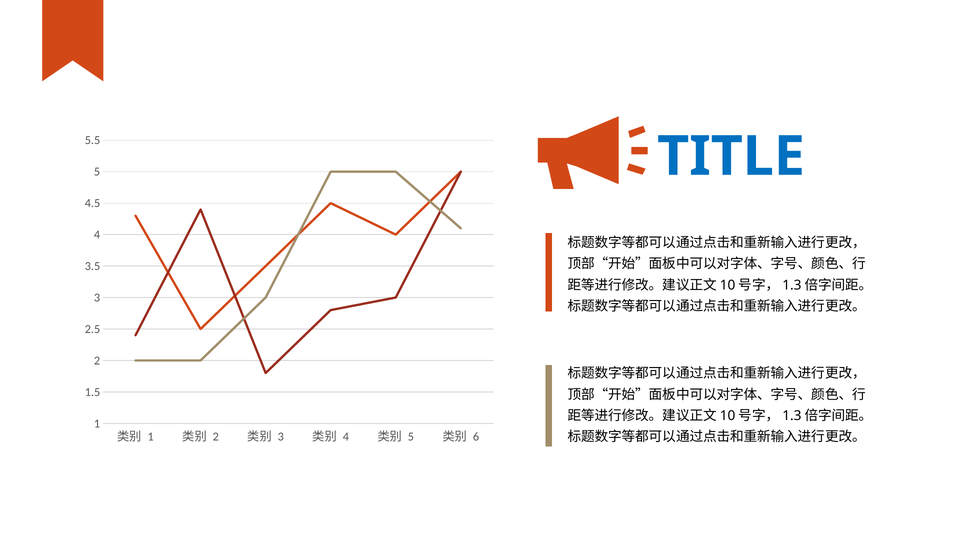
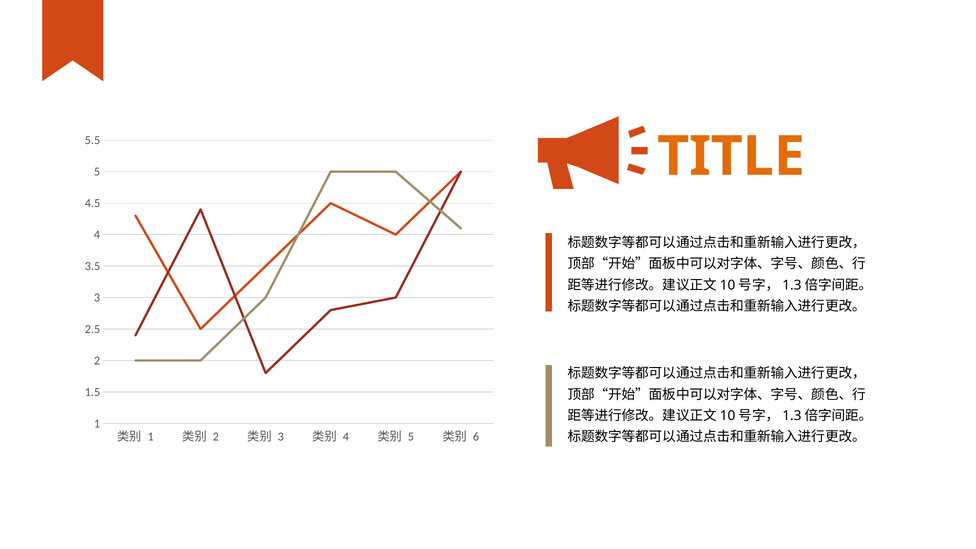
TITLE colour: blue -> orange (731, 156)
